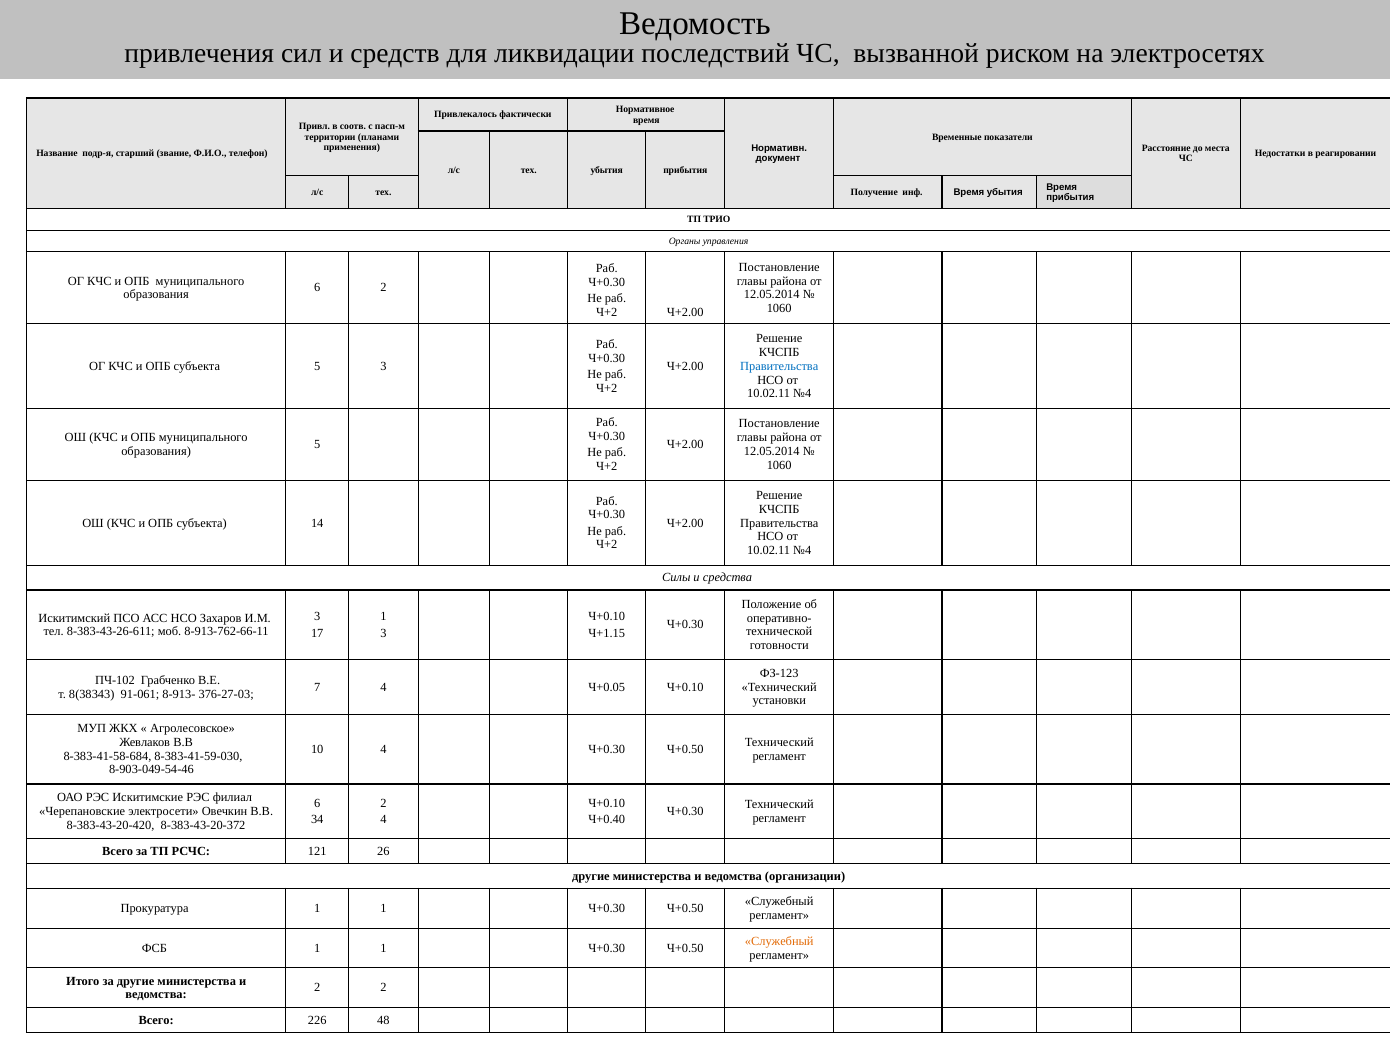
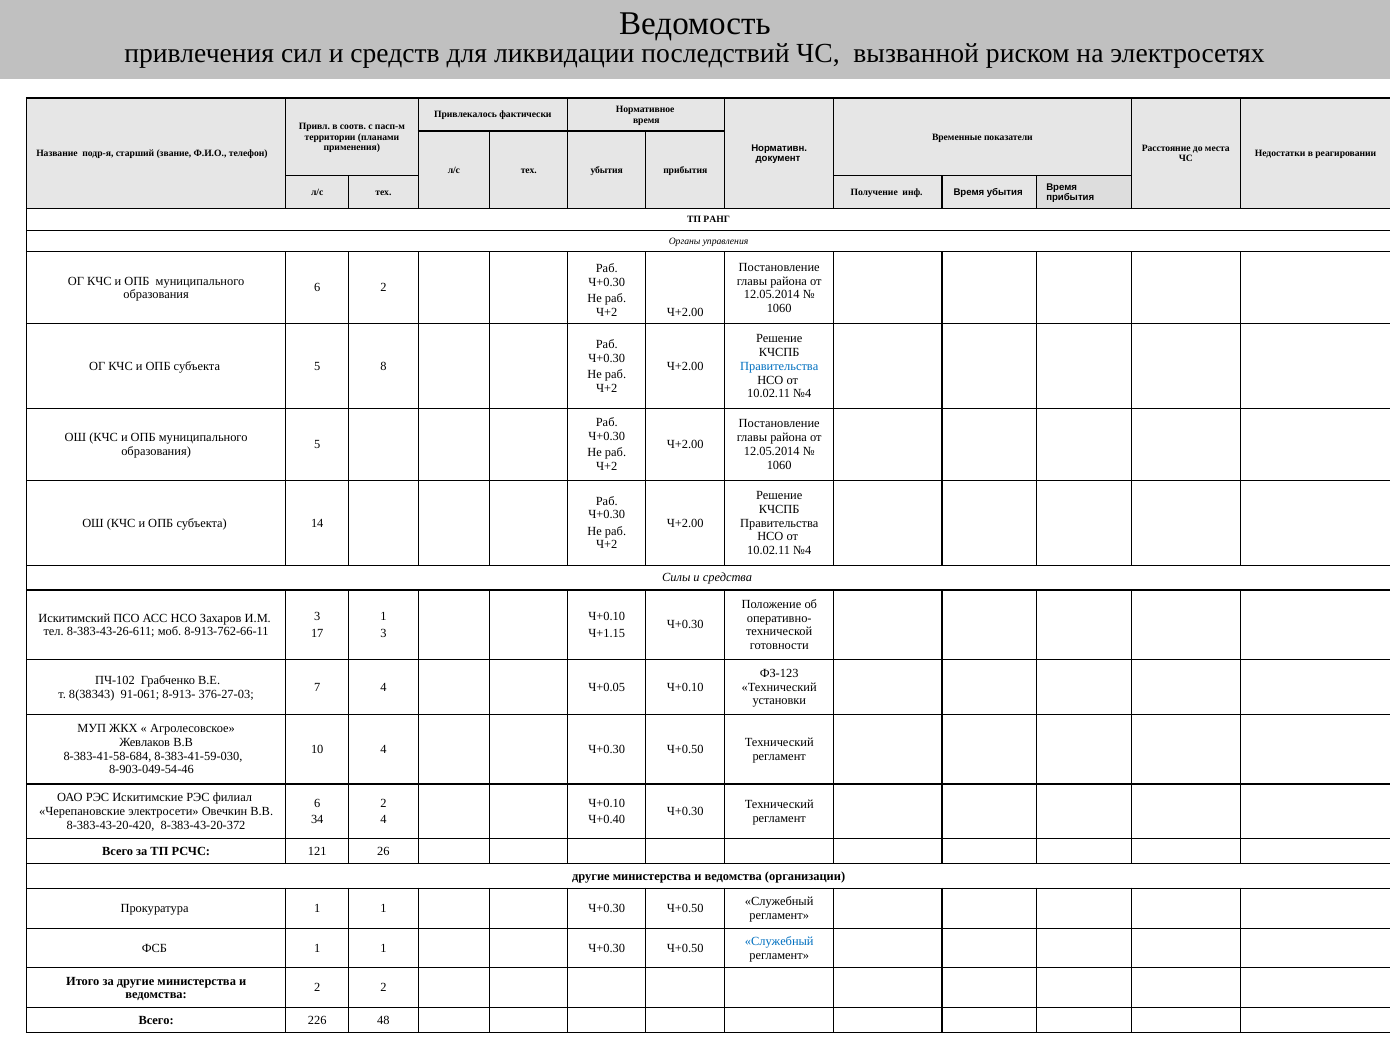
ТРИО: ТРИО -> РАНГ (717, 219)
5 3: 3 -> 8 (383, 366)
Служебный colour: orange -> blue (779, 941)
